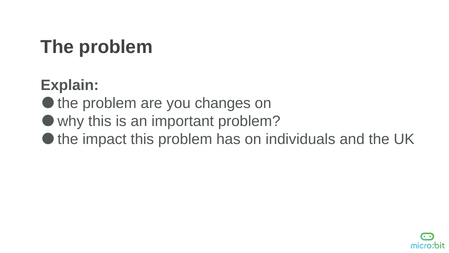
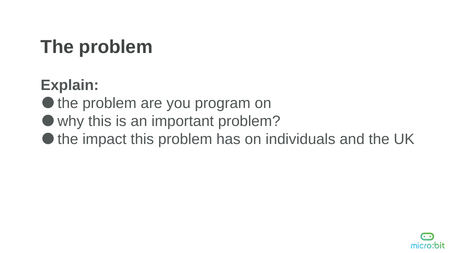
changes: changes -> program (223, 103)
